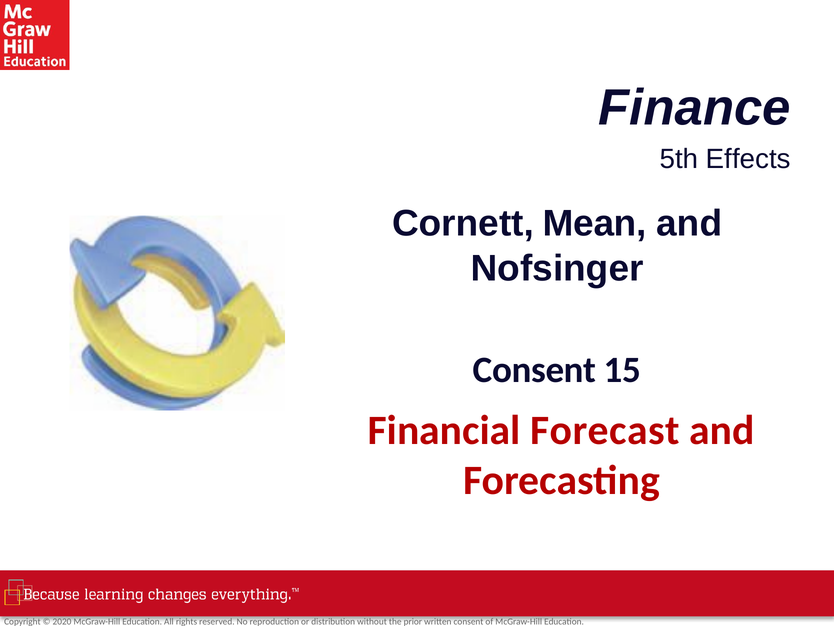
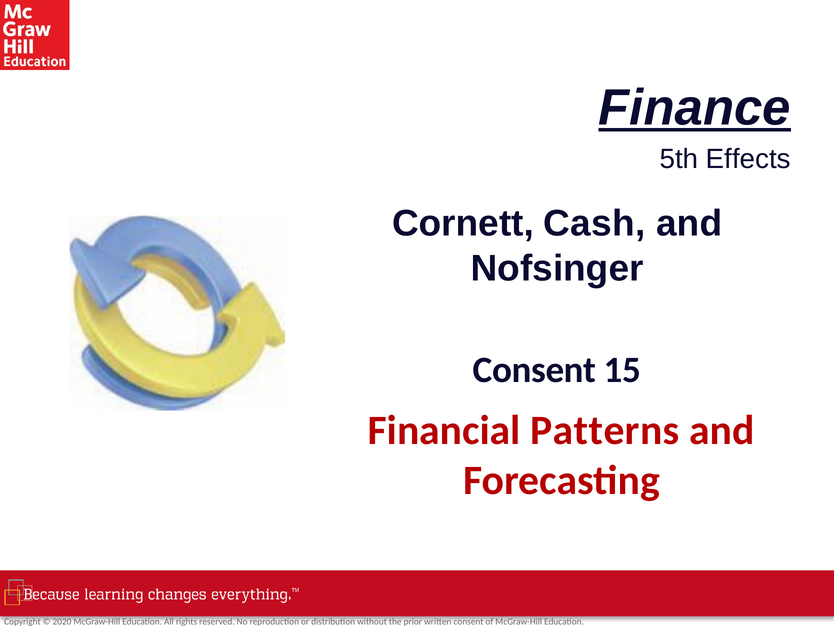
Finance underline: none -> present (695, 108)
Mean: Mean -> Cash (594, 224)
Forecast: Forecast -> Patterns (605, 430)
